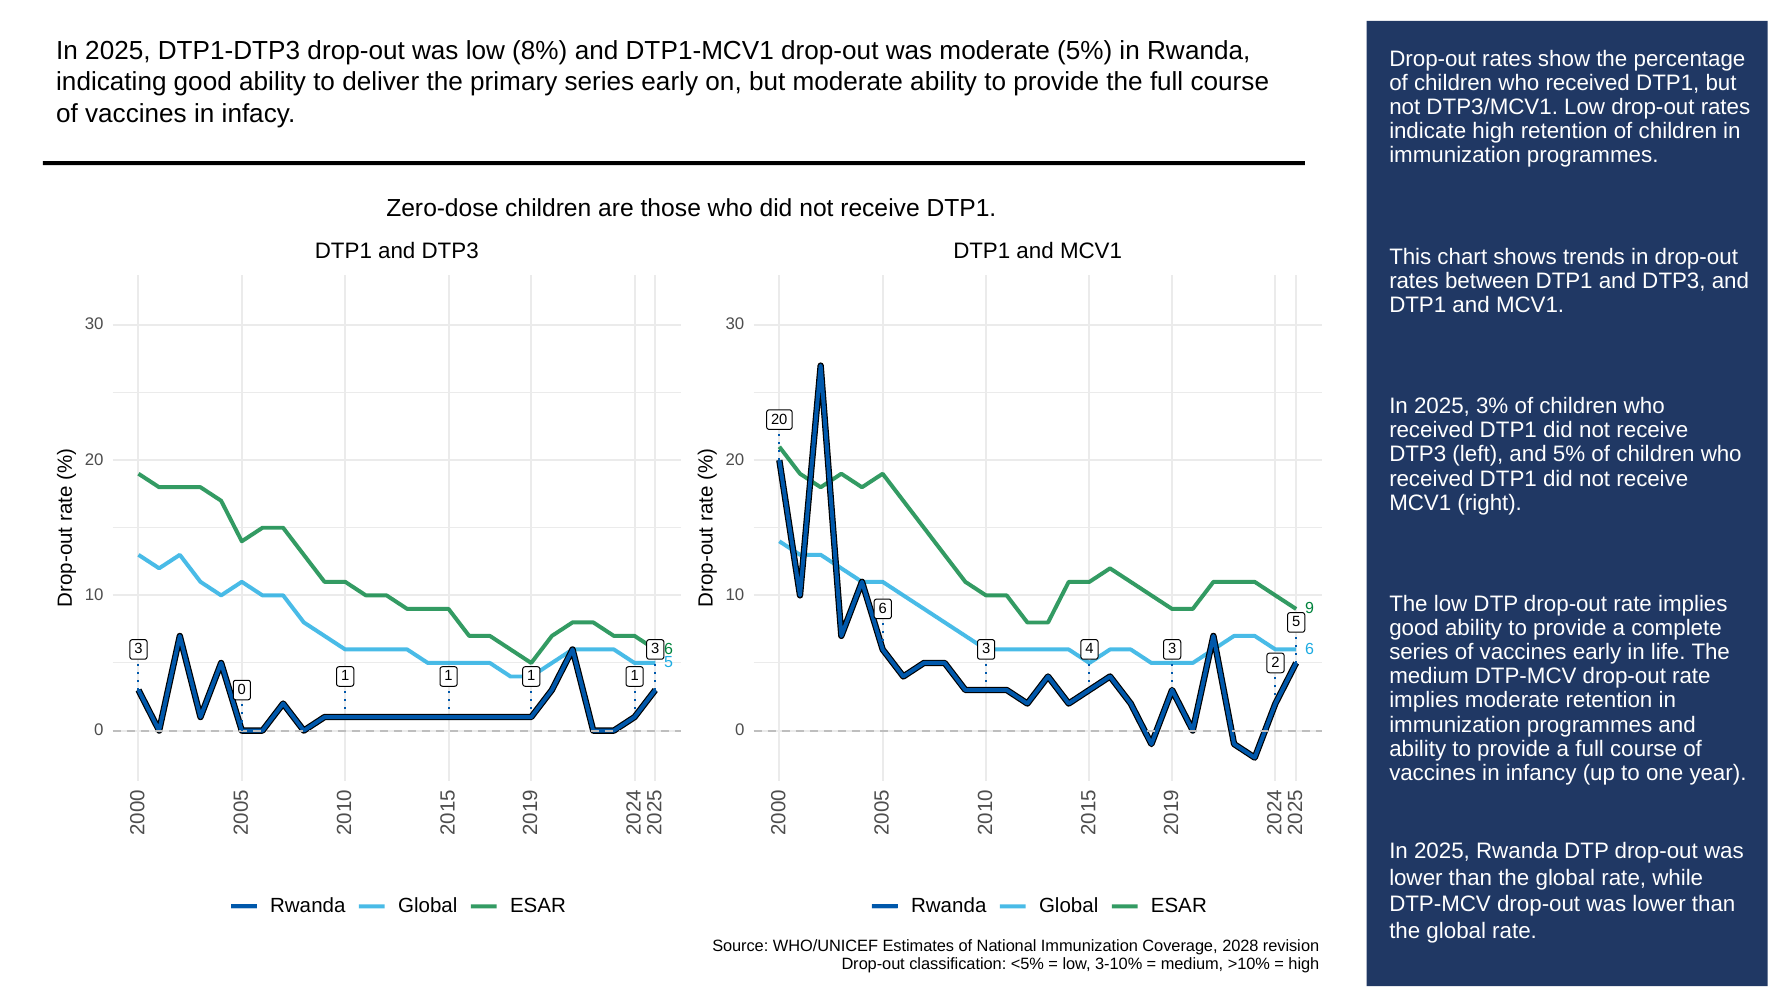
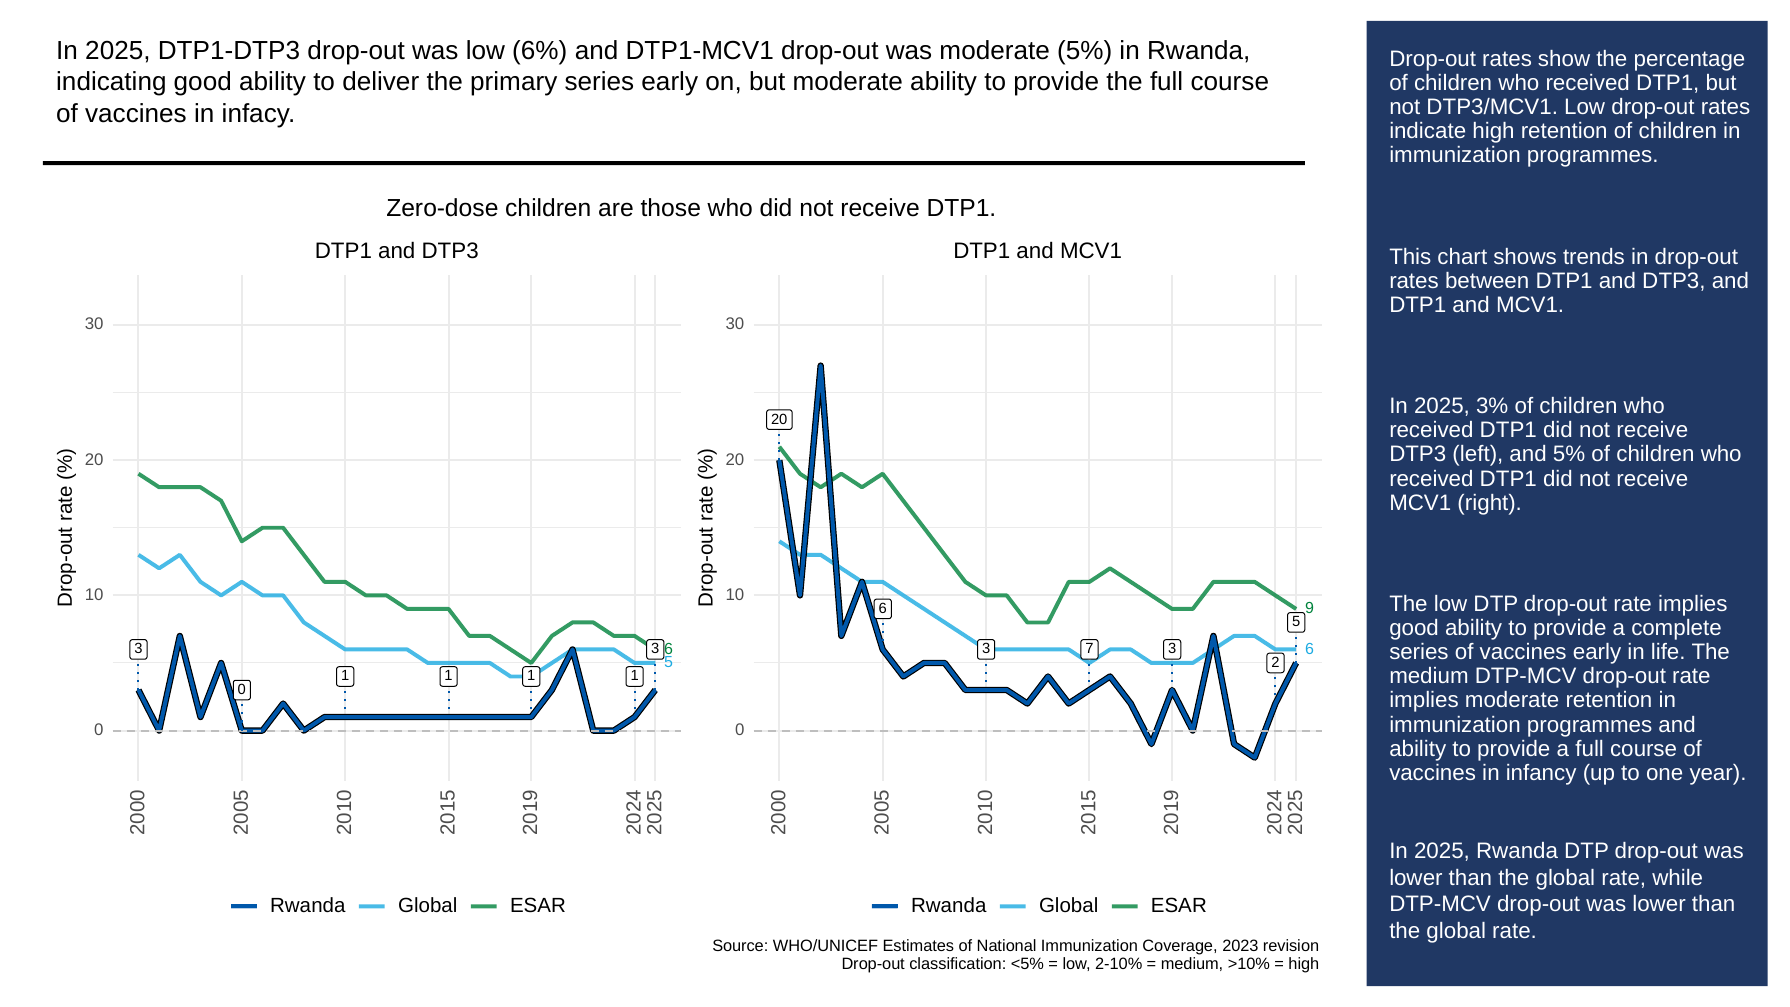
8%: 8% -> 6% (540, 51)
3 4: 4 -> 7 (1089, 649)
2028: 2028 -> 2023 (1240, 946)
3-10%: 3-10% -> 2-10% (1119, 964)
